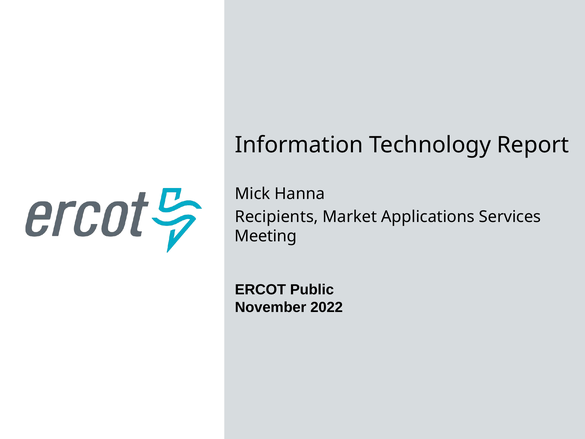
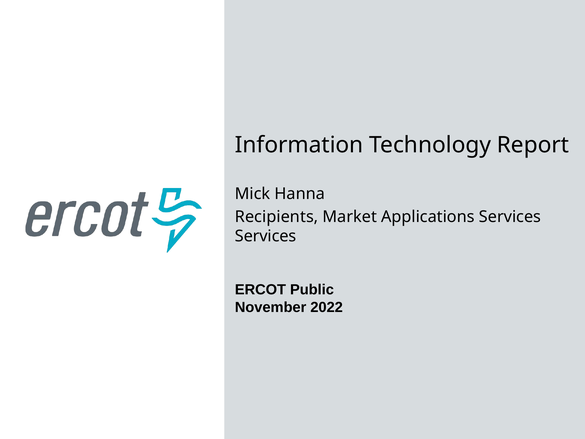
Meeting: Meeting -> Services (266, 236)
